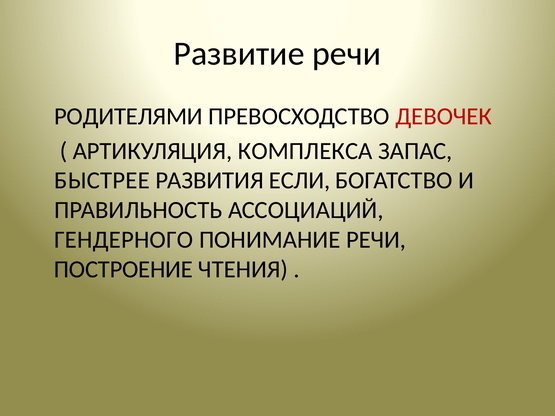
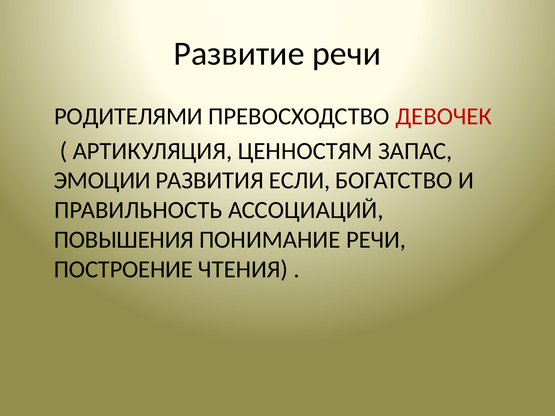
КОМПЛЕКСА: КОМПЛЕКСА -> ЦЕННОСТЯМ (305, 151)
БЫСТРЕЕ: БЫСТРЕЕ -> ЭМОЦИИ (102, 181)
ГЕНДЕРНОГО: ГЕНДЕРНОГО -> ПОВЫШЕНИЯ (124, 240)
